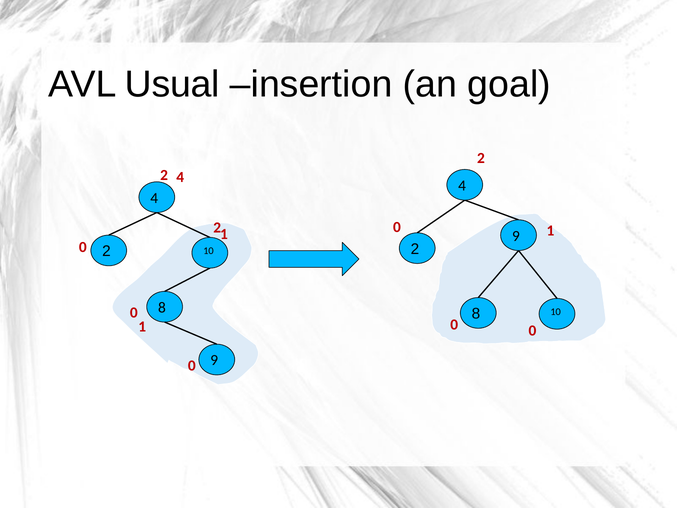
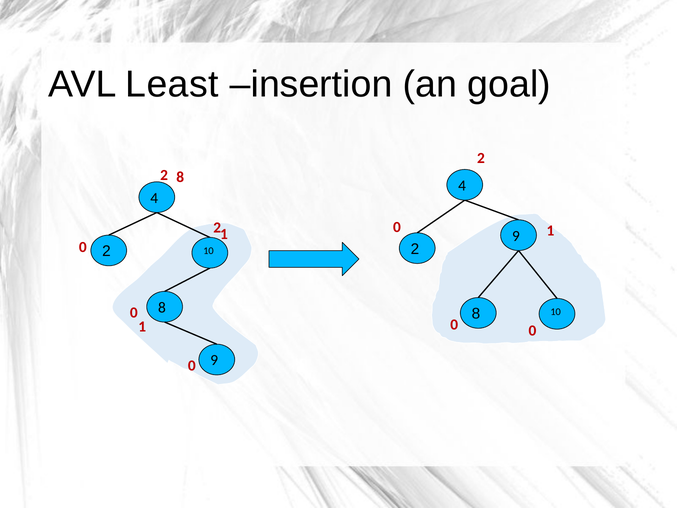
Usual: Usual -> Least (172, 84)
2 4: 4 -> 8 (180, 177)
